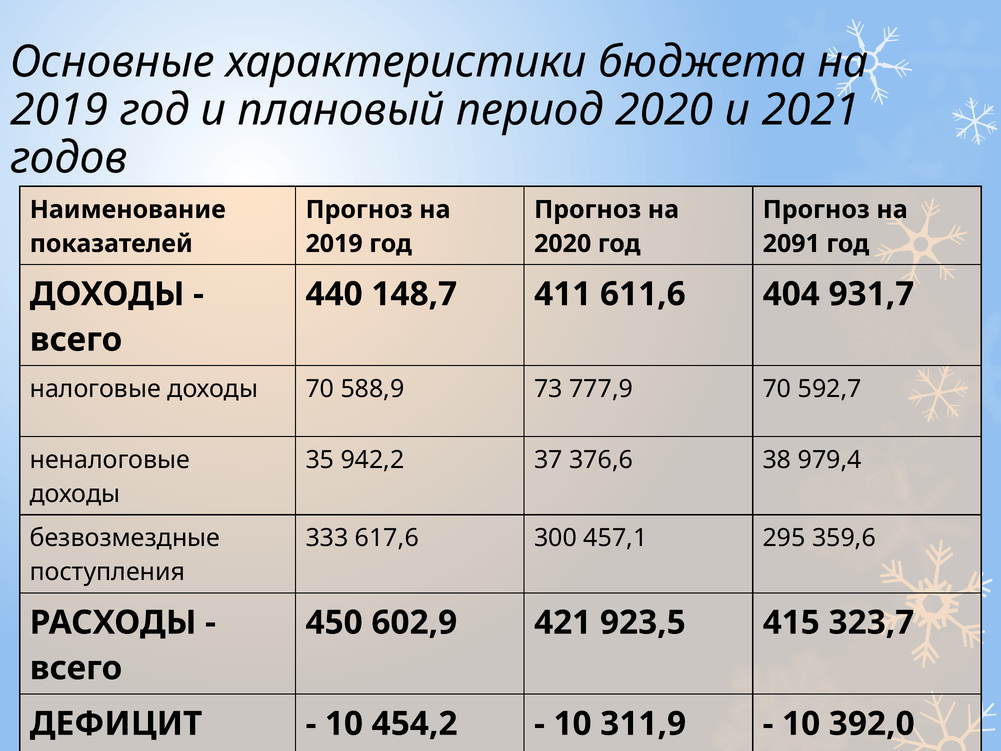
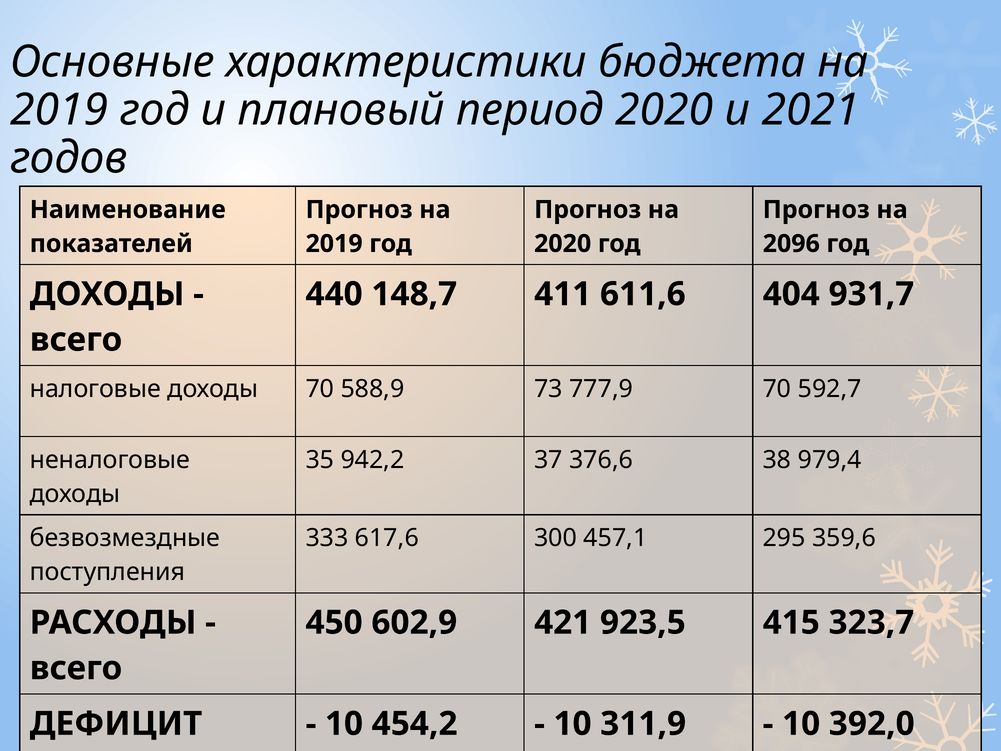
2091: 2091 -> 2096 (791, 244)
